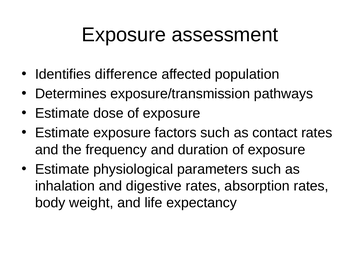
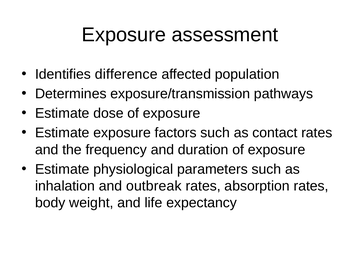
digestive: digestive -> outbreak (154, 186)
